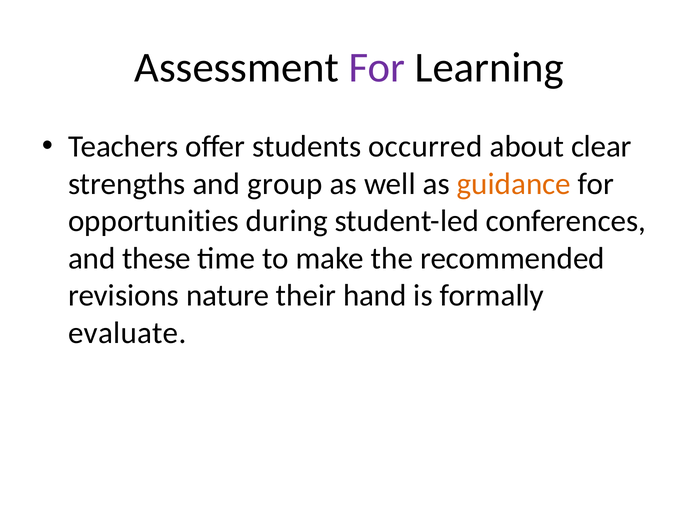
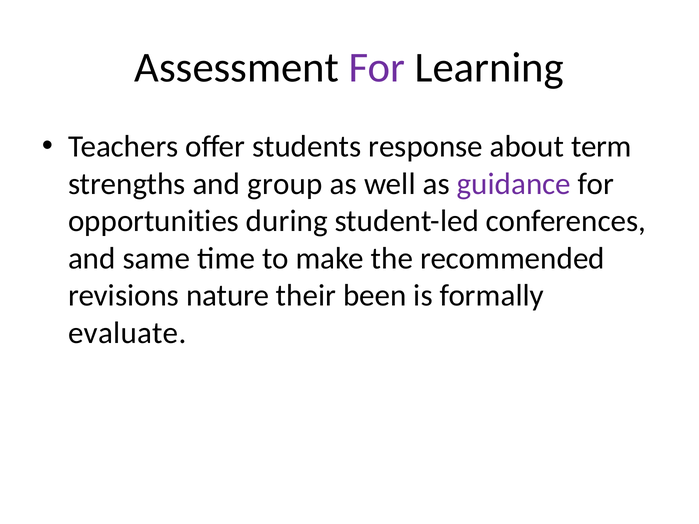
occurred: occurred -> response (426, 147)
clear: clear -> term (601, 147)
guidance colour: orange -> purple (514, 184)
these: these -> same (156, 259)
hand: hand -> been (375, 296)
